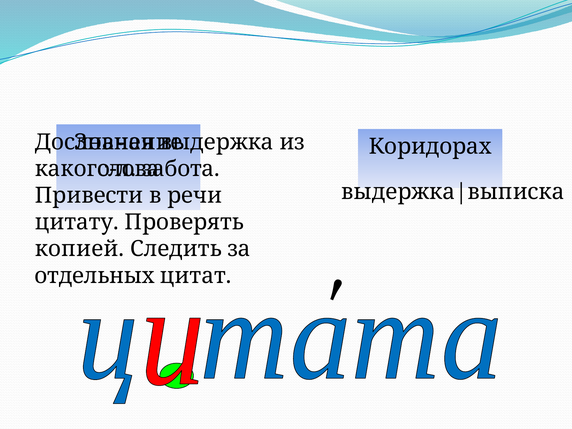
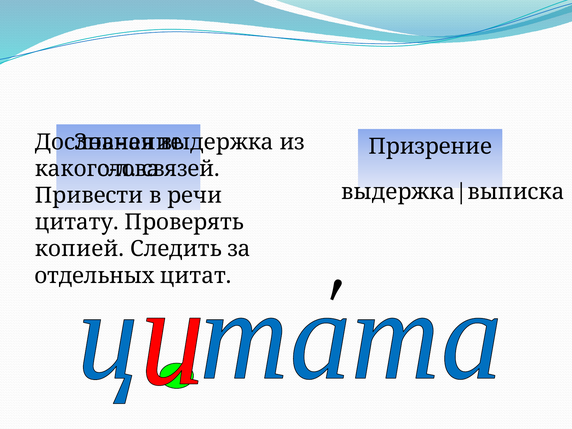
Коридорах: Коридорах -> Призрение (430, 147)
забота: забота -> связей (181, 169)
